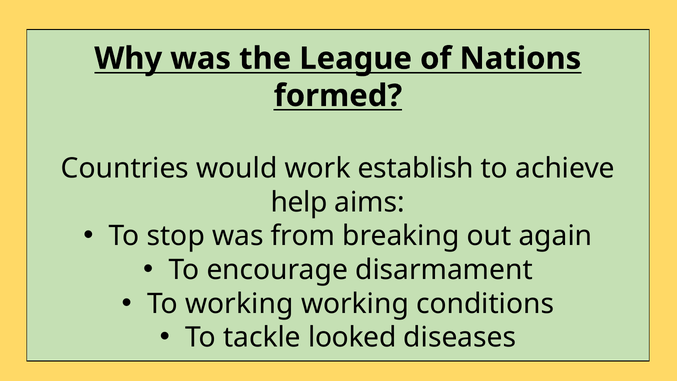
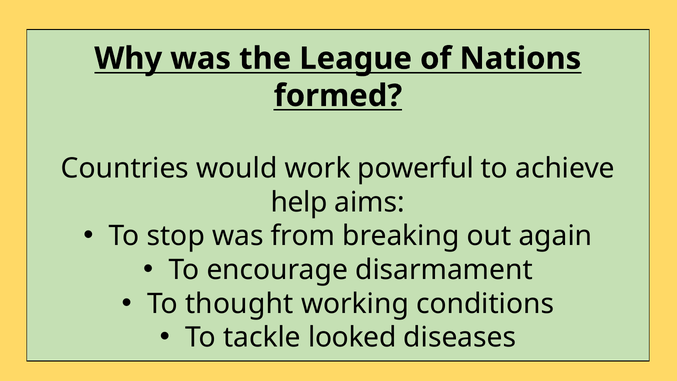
establish: establish -> powerful (416, 168)
To working: working -> thought (239, 304)
